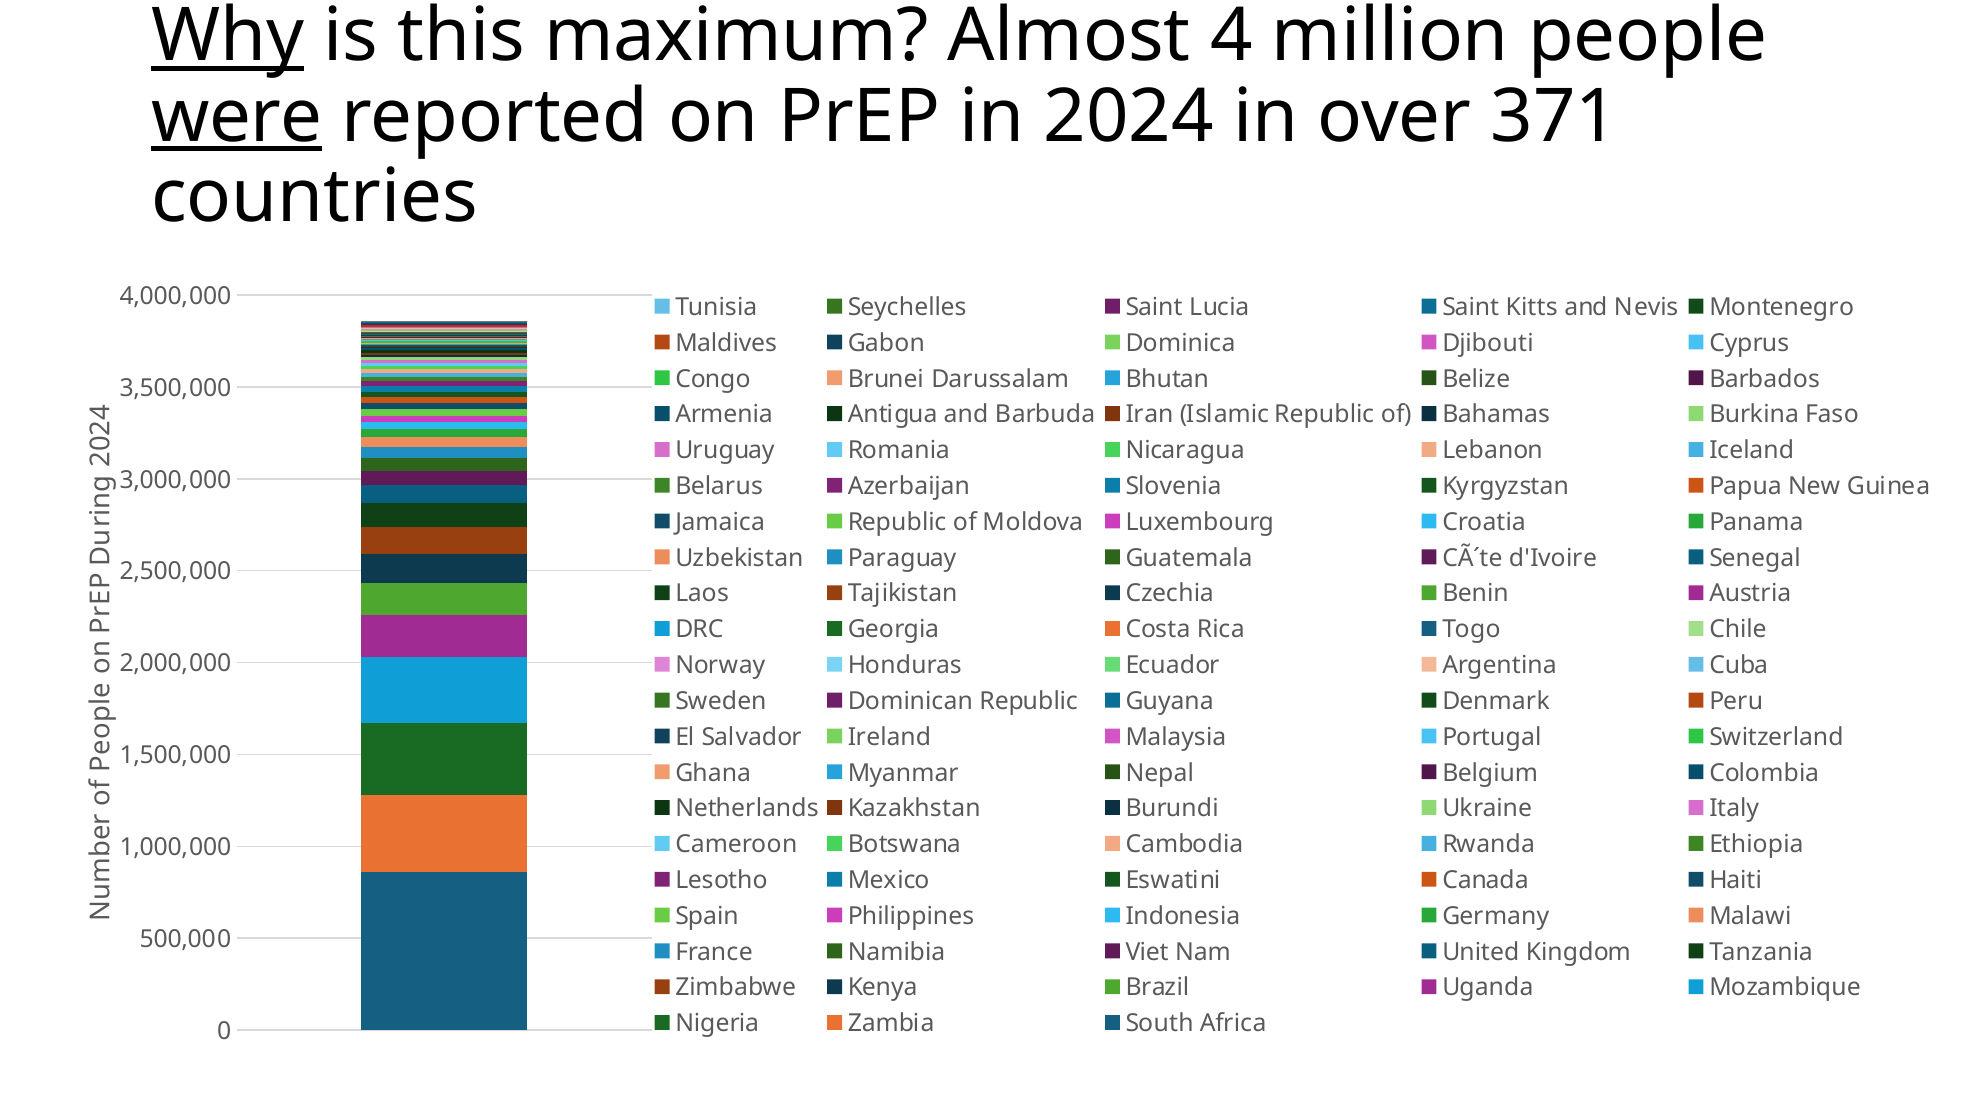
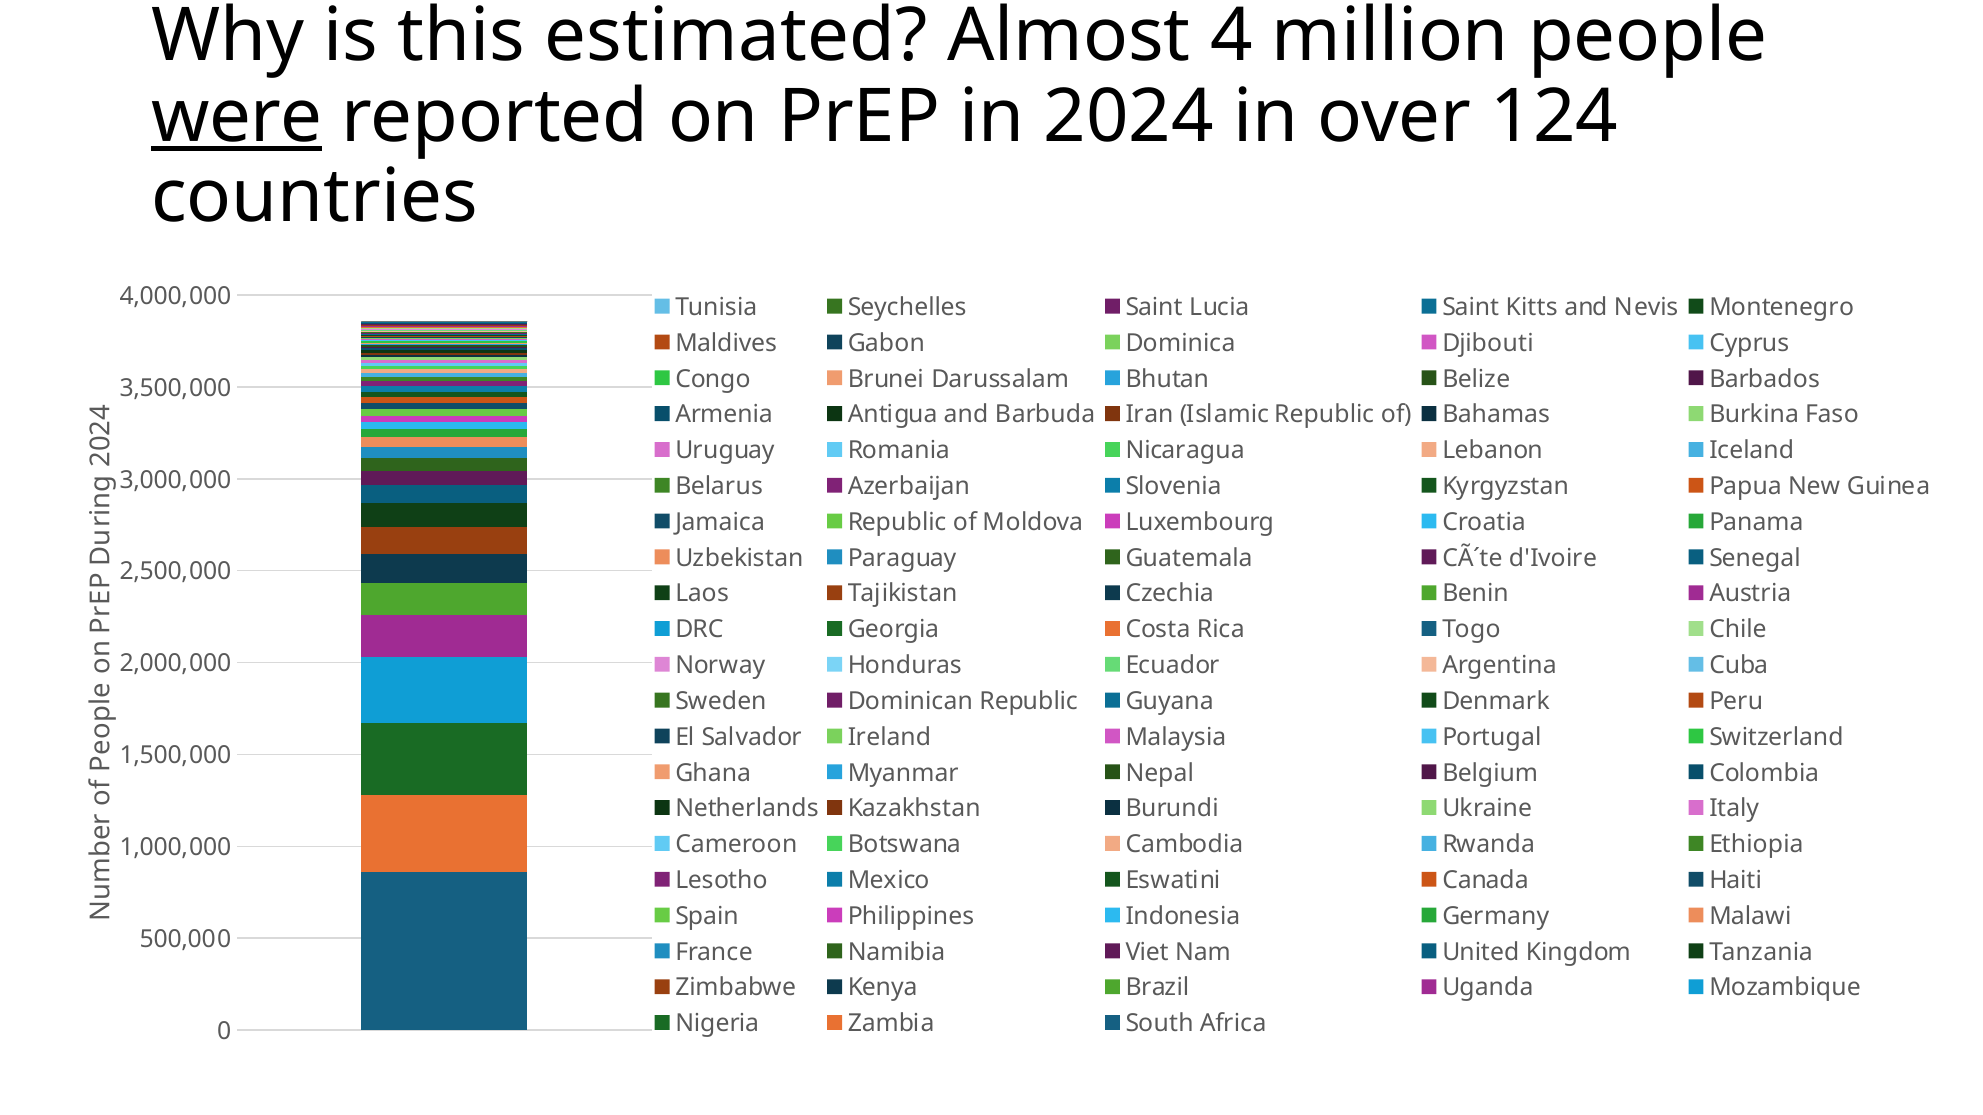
Why underline: present -> none (228, 36)
maximum: maximum -> estimated (736, 36)
371: 371 -> 124 (1555, 117)
